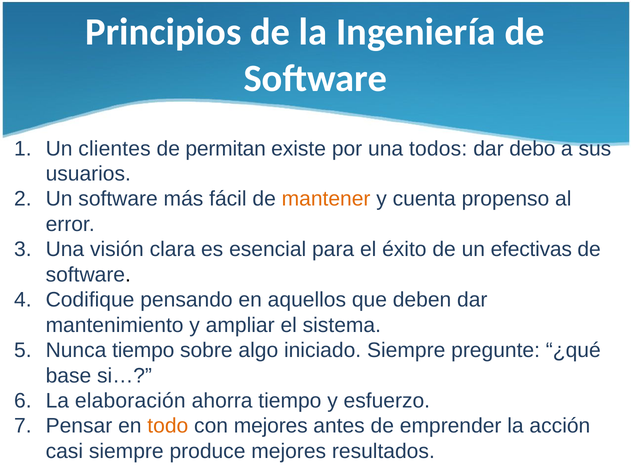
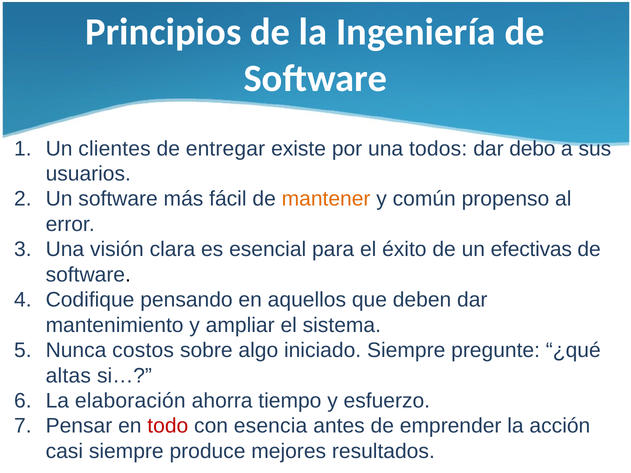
permitan: permitan -> entregar (225, 149)
cuenta: cuenta -> común (424, 199)
Nunca tiempo: tiempo -> costos (143, 351)
base: base -> altas (68, 376)
todo colour: orange -> red (168, 426)
con mejores: mejores -> esencia (271, 426)
